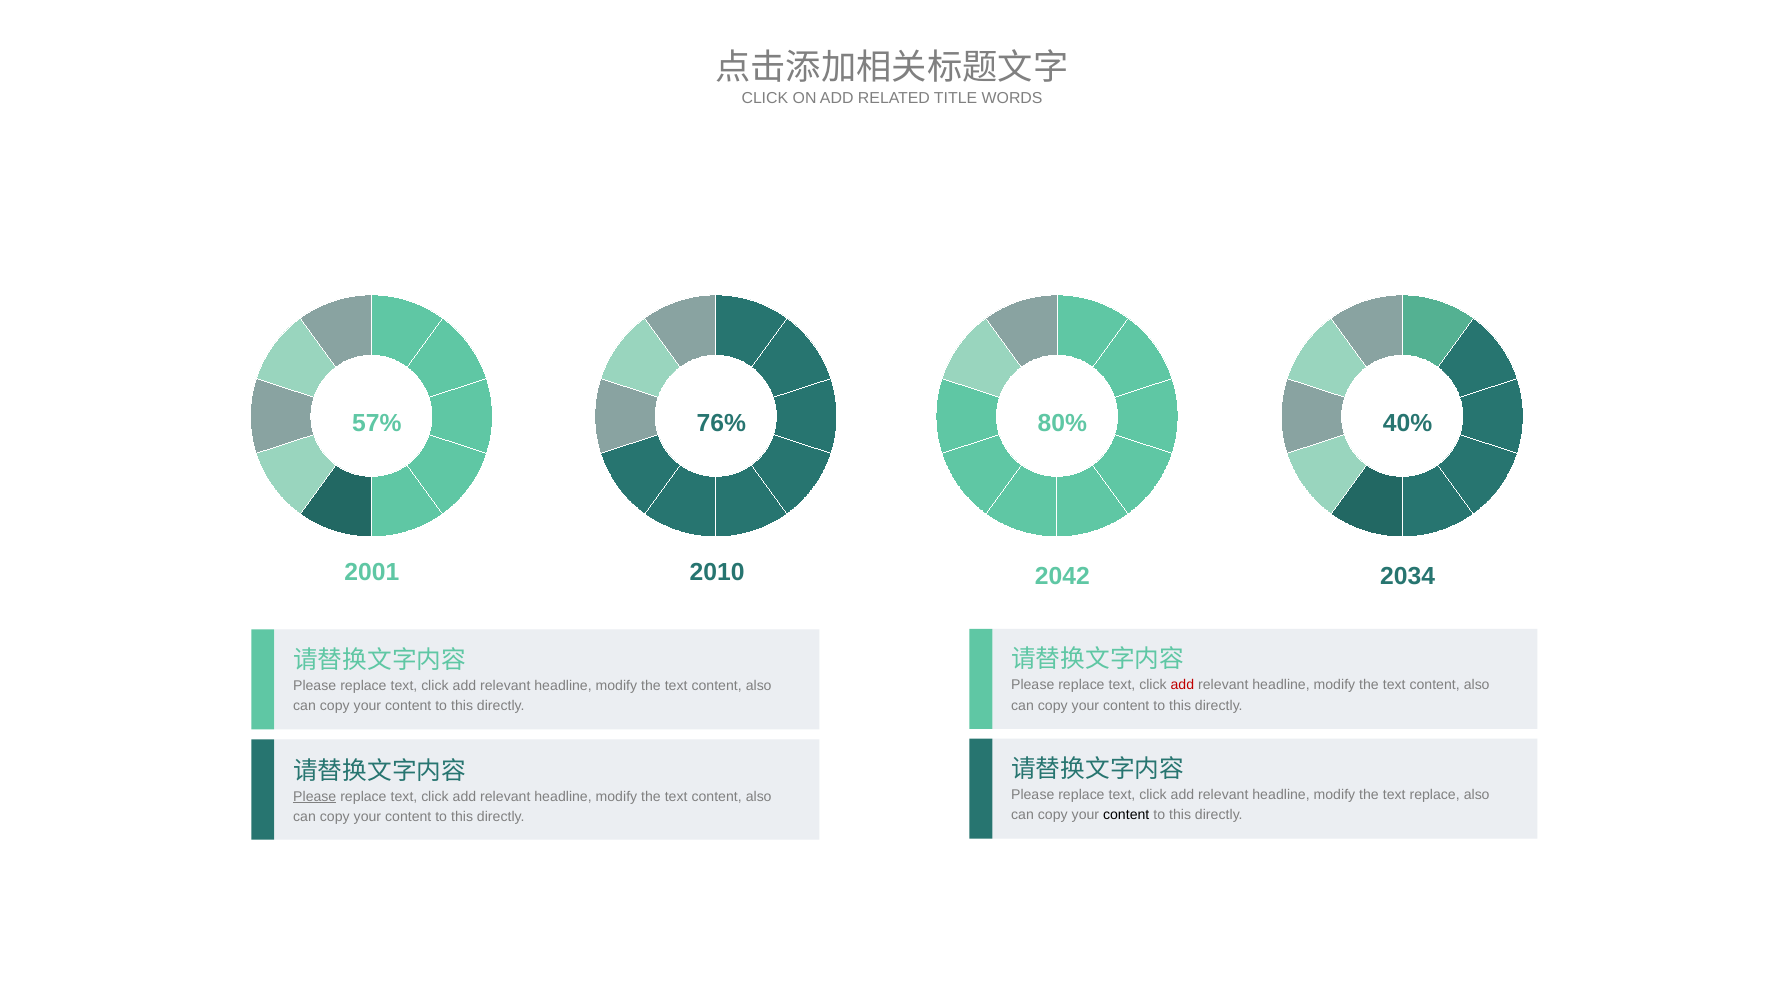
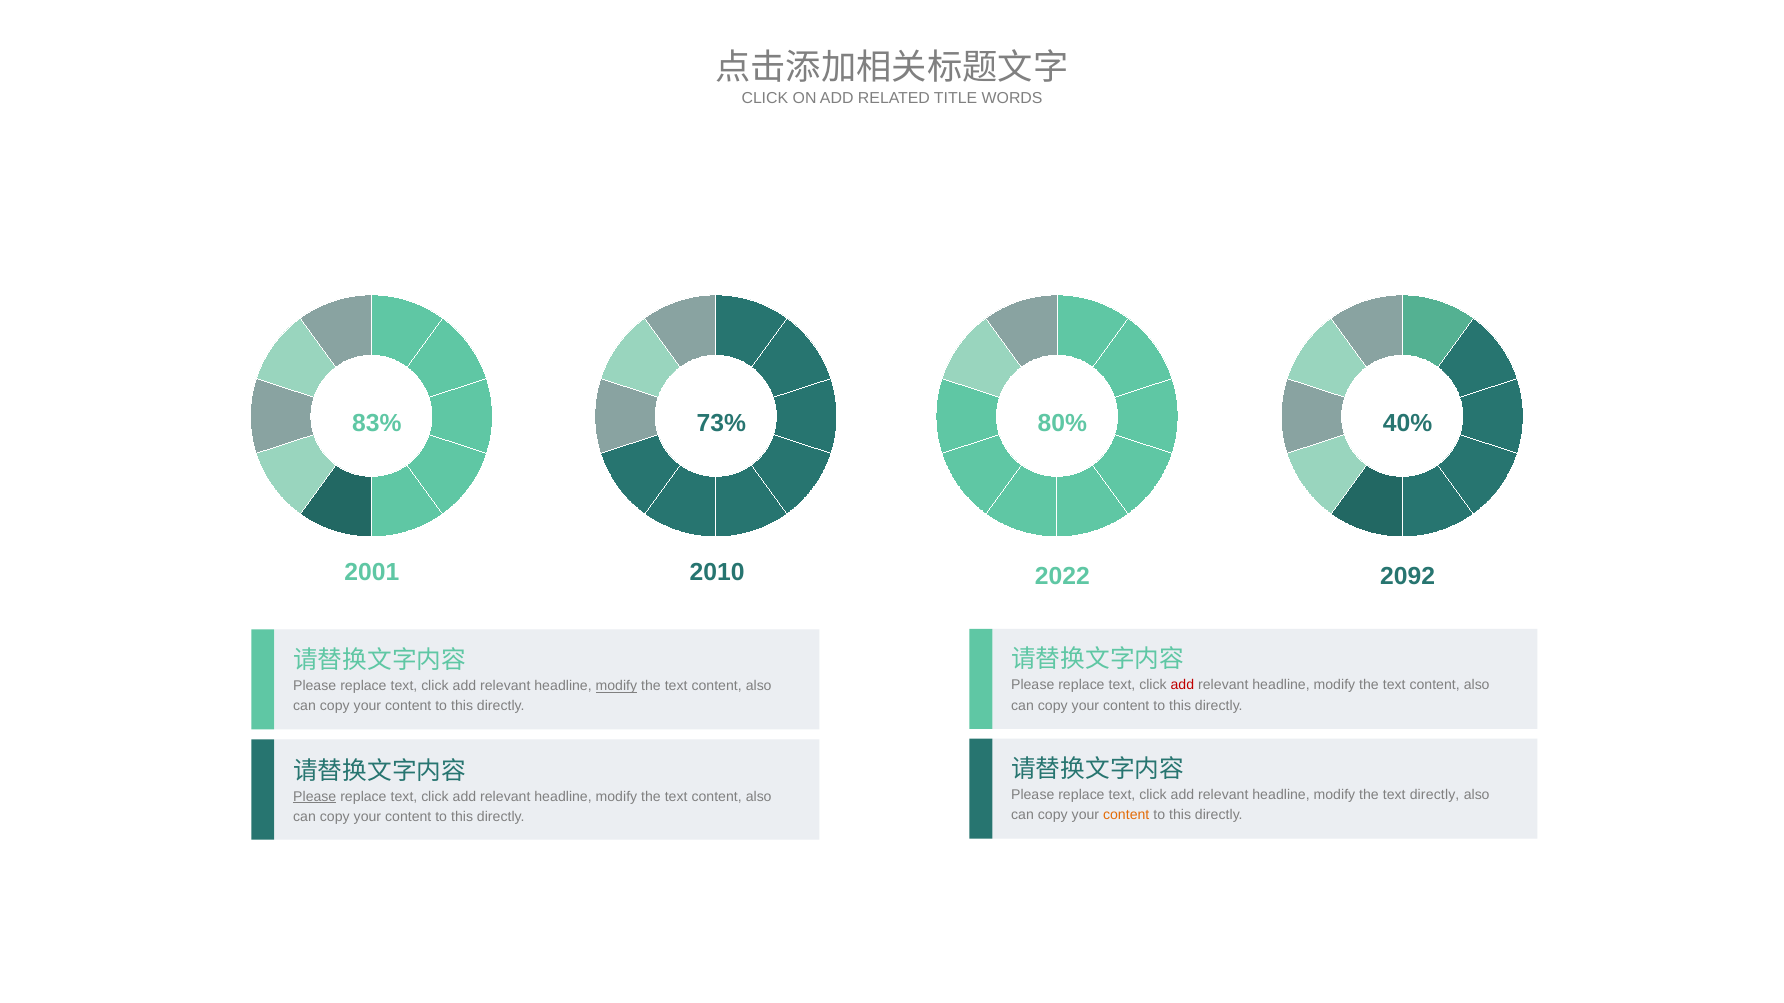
57%: 57% -> 83% (377, 424)
76%: 76% -> 73% (721, 424)
2042: 2042 -> 2022 (1062, 576)
2034: 2034 -> 2092 (1408, 576)
modify underline: none -> present (616, 686)
text replace: replace -> directly (1435, 795)
content colour: black -> orange (1126, 816)
